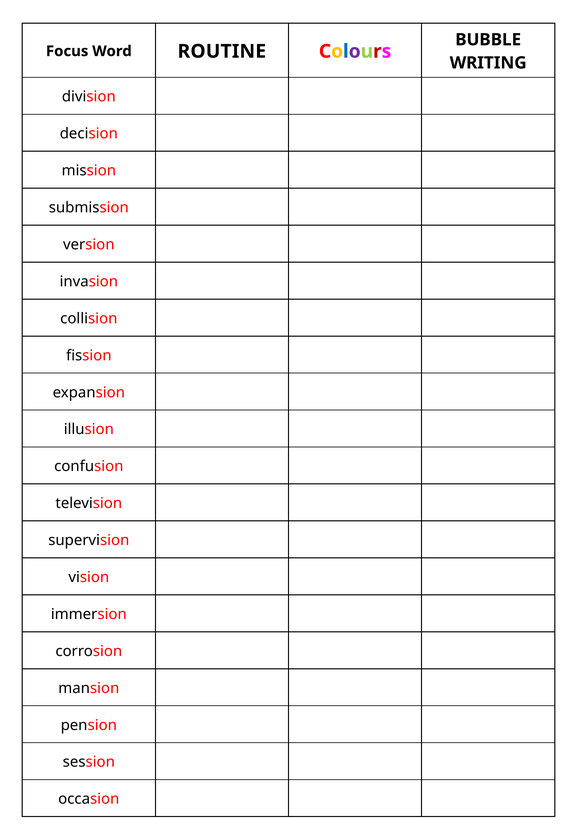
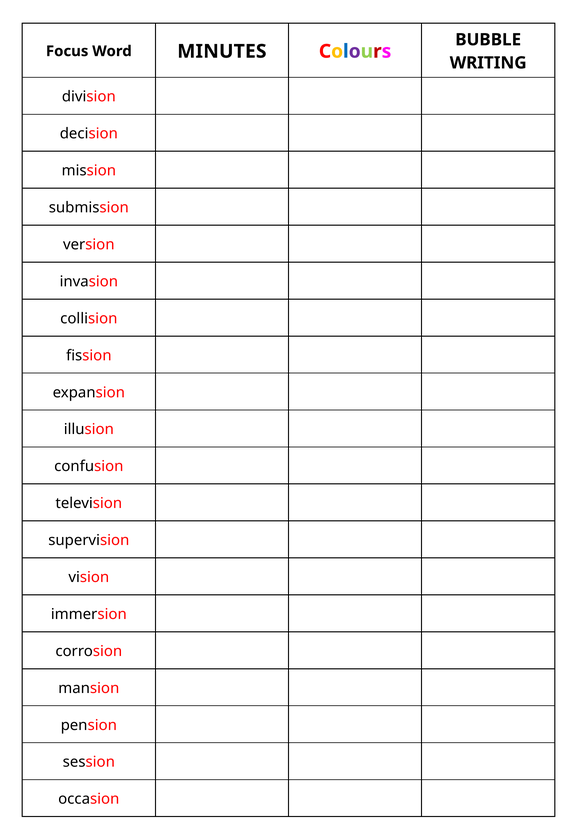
ROUTINE: ROUTINE -> MINUTES (222, 51)
